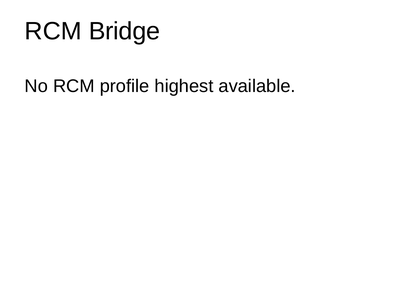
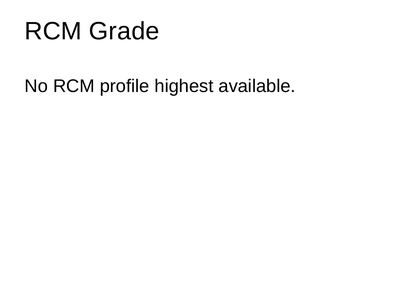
Bridge: Bridge -> Grade (124, 31)
